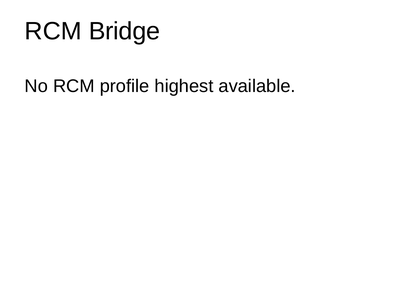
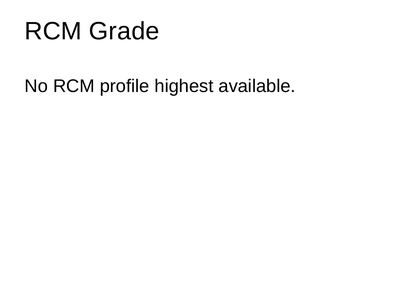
Bridge: Bridge -> Grade (124, 31)
